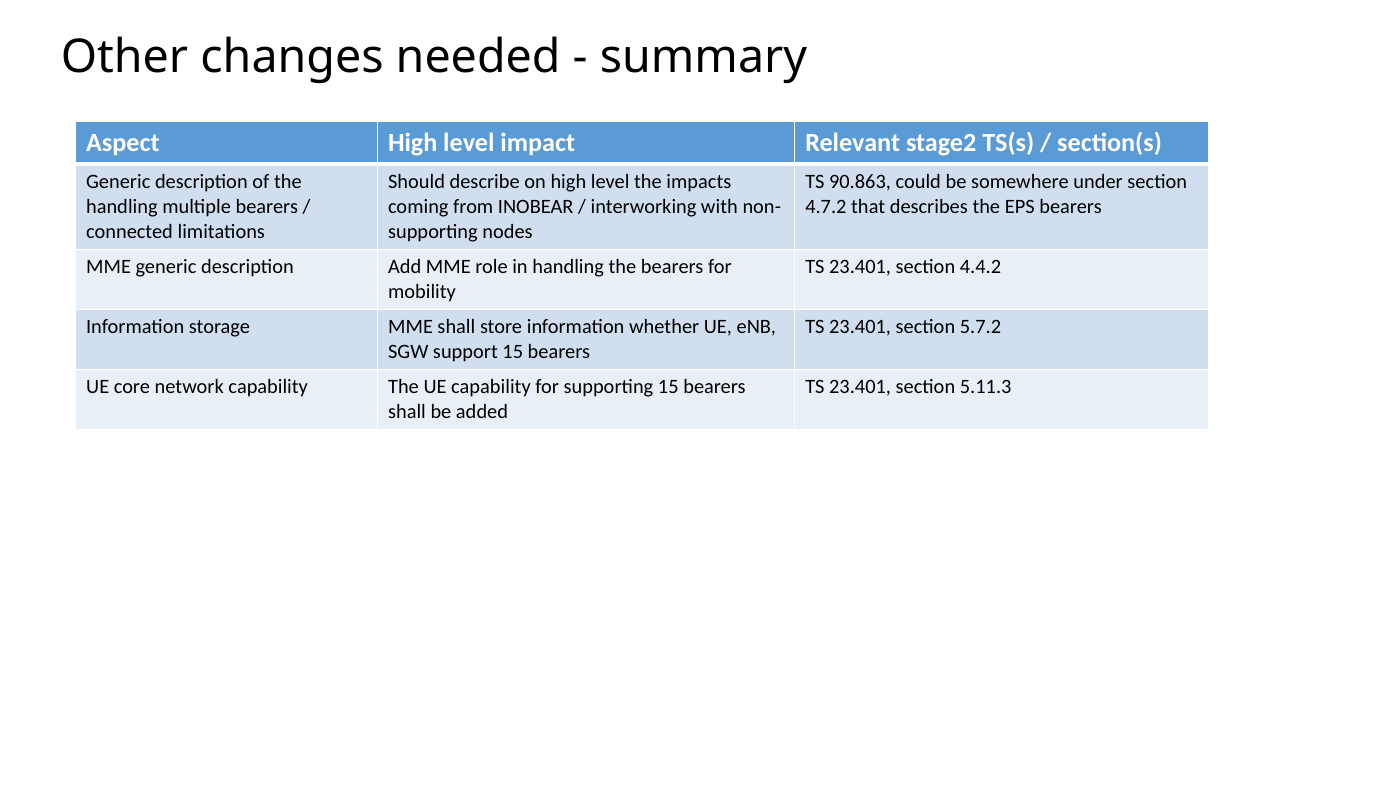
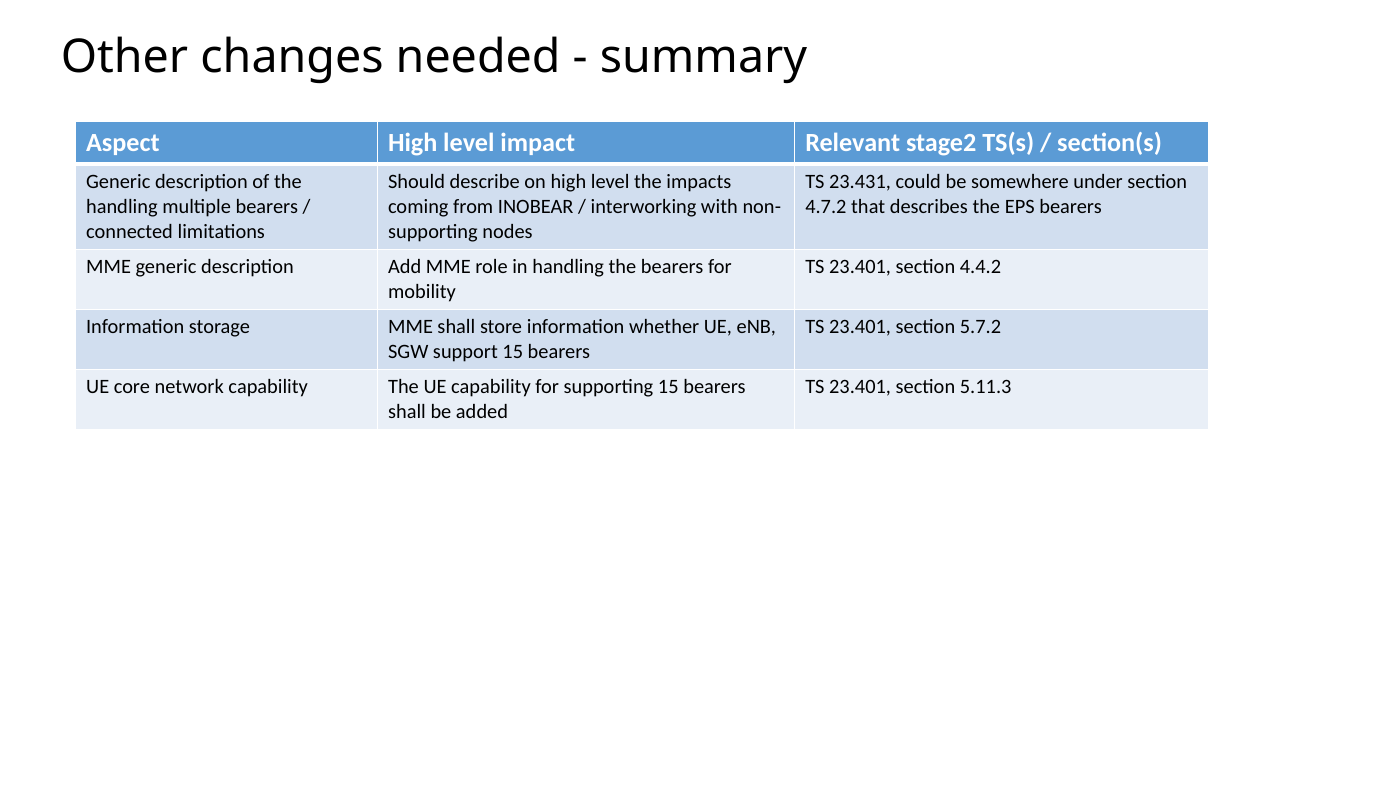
90.863: 90.863 -> 23.431 (860, 182)
